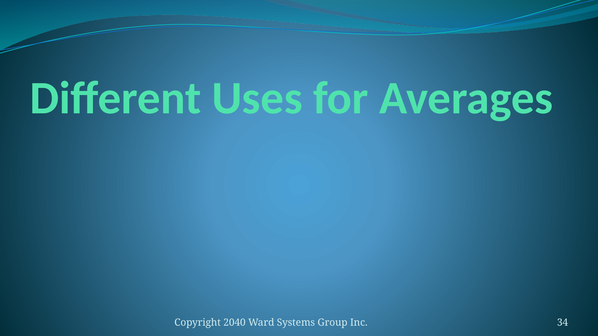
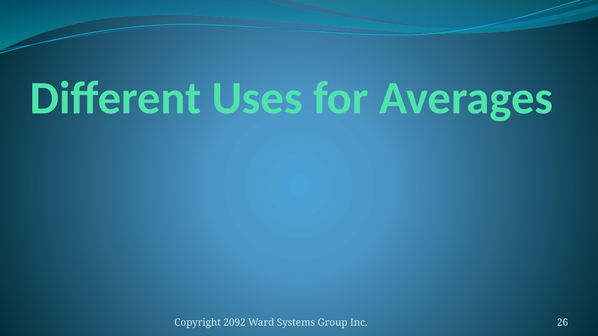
2040: 2040 -> 2092 (235, 323)
34: 34 -> 26 (563, 323)
